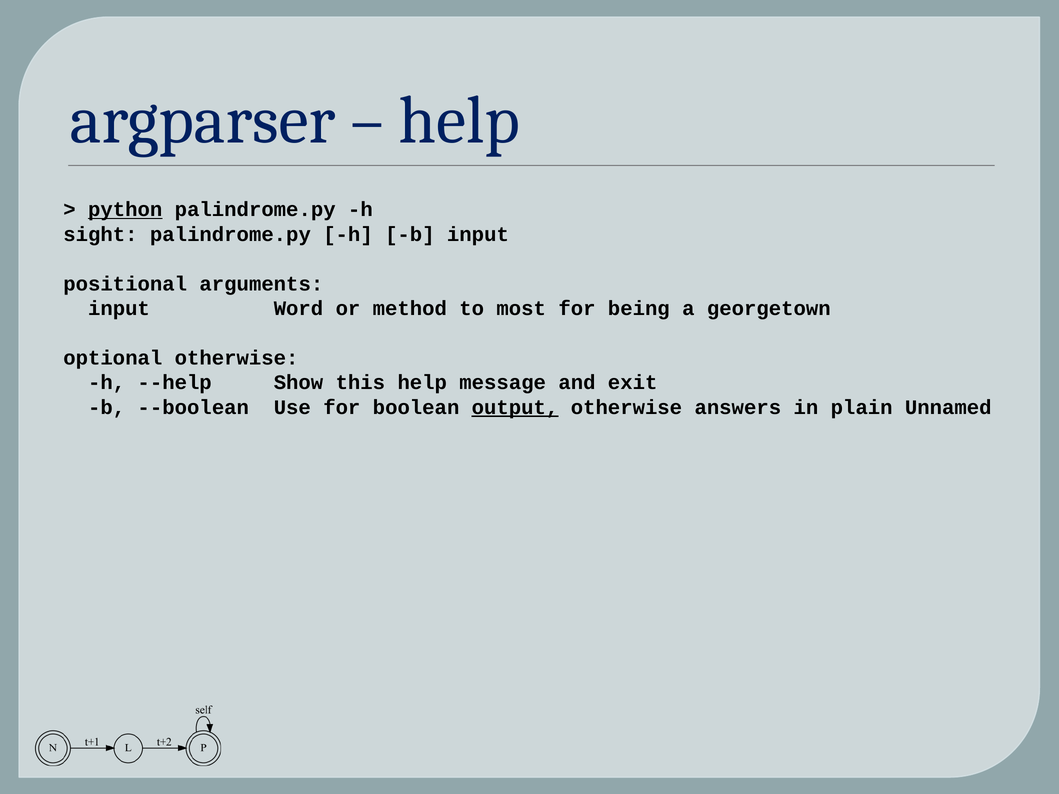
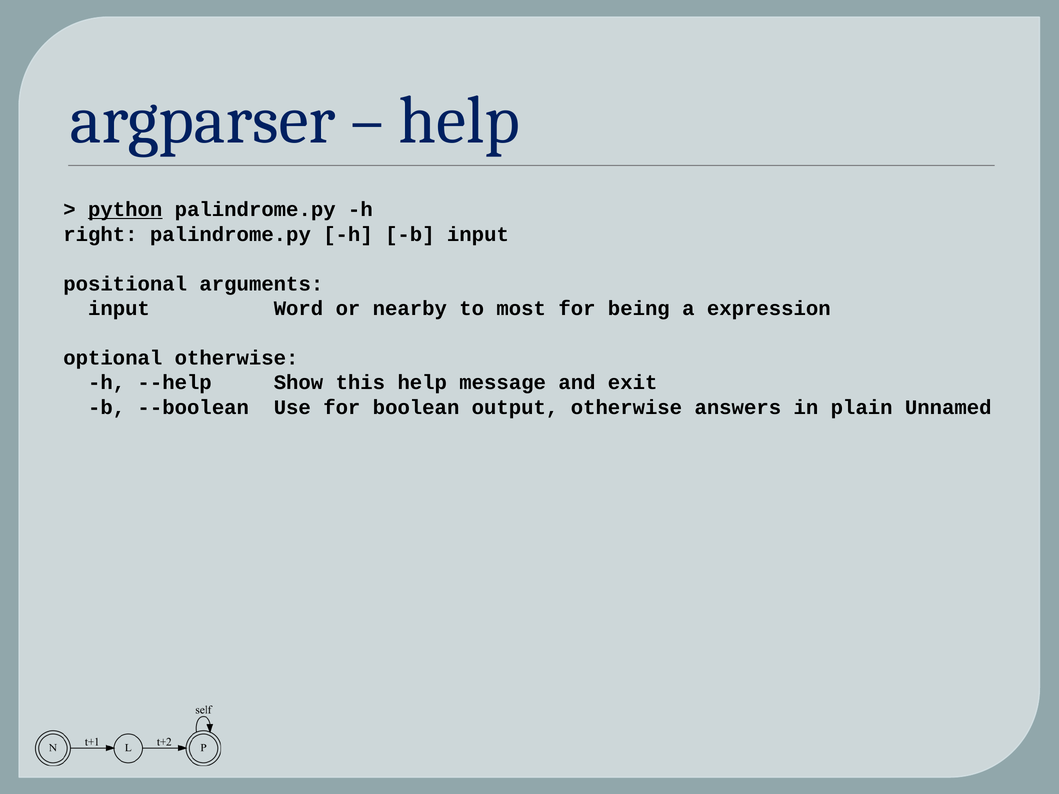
sight: sight -> right (100, 234)
method: method -> nearby (410, 309)
georgetown: georgetown -> expression (769, 309)
output underline: present -> none (515, 407)
